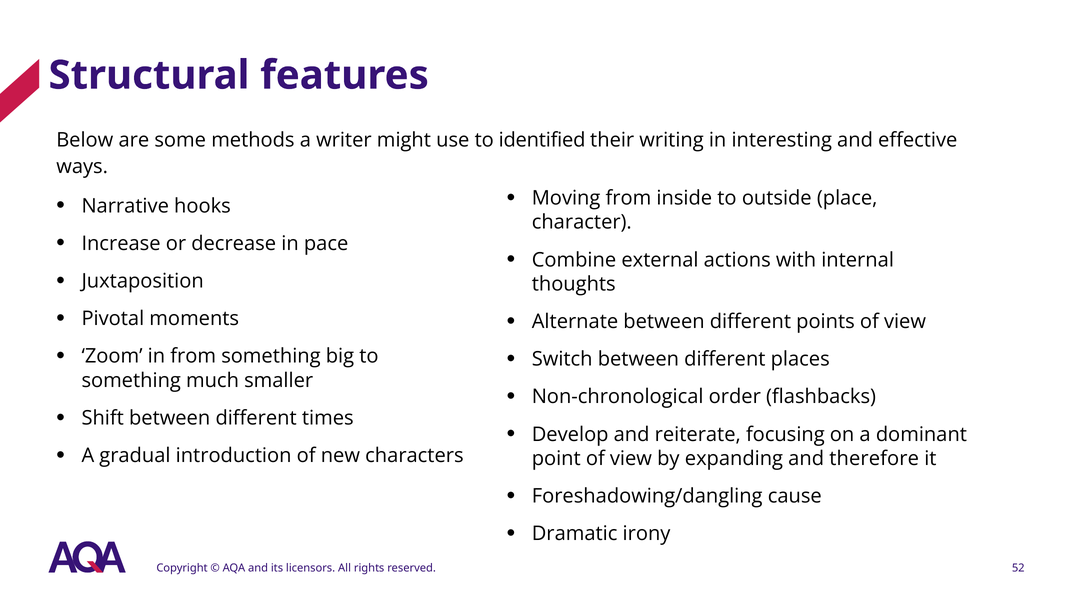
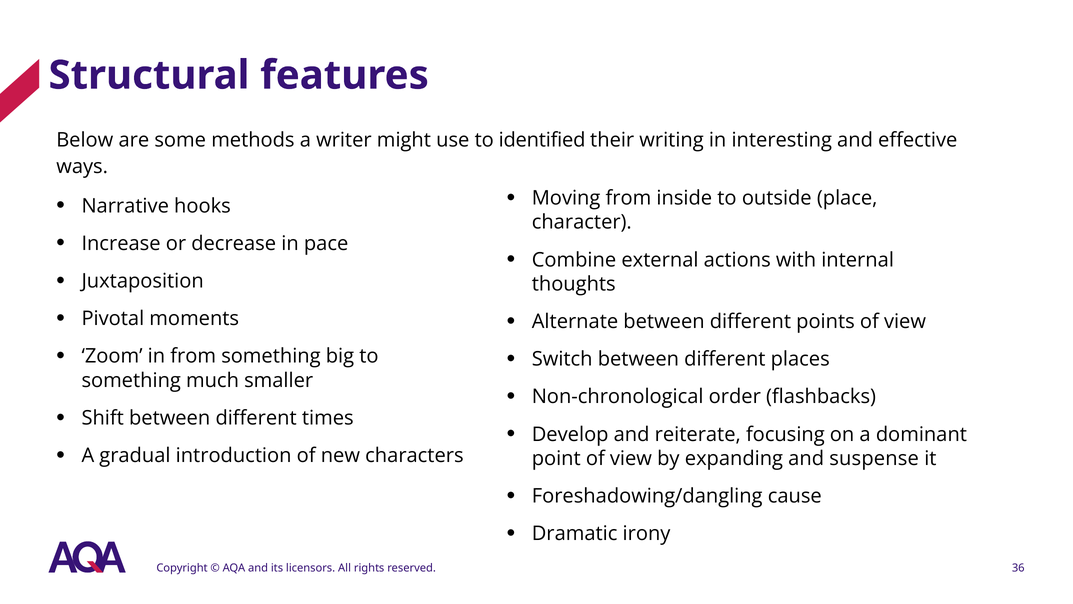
therefore: therefore -> suspense (874, 458)
52: 52 -> 36 (1018, 567)
